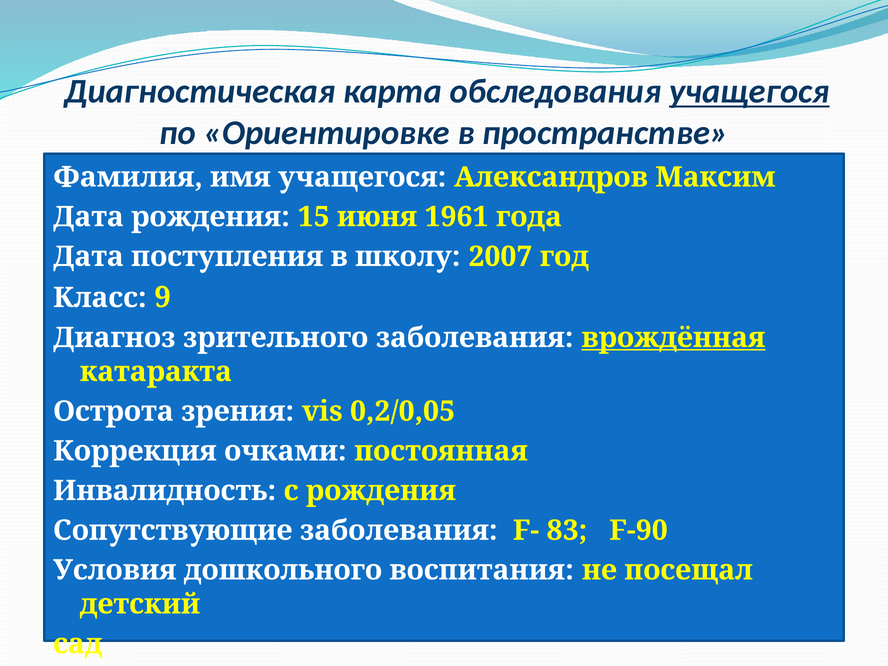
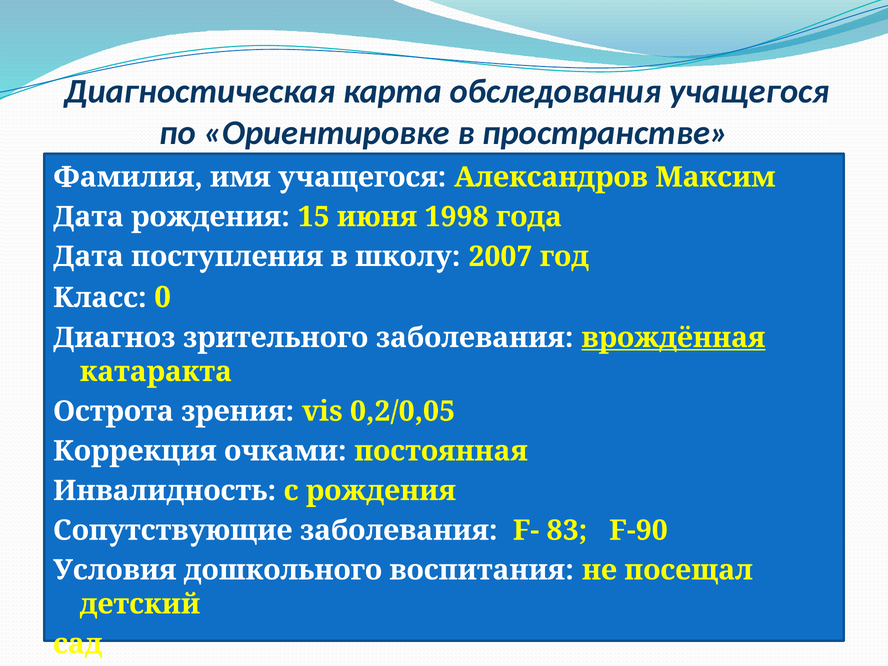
учащегося underline: present -> none (749, 91)
1961: 1961 -> 1998 (457, 217)
9: 9 -> 0 (163, 297)
